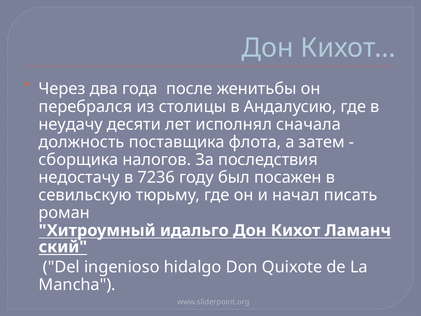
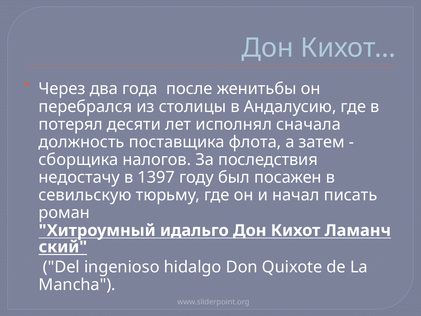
неудачу: неудачу -> потерял (71, 124)
7236: 7236 -> 1397 (156, 177)
